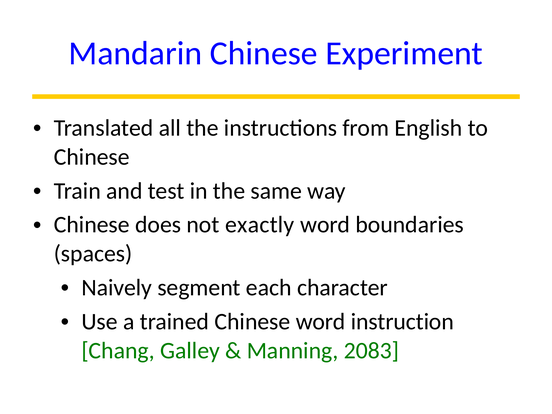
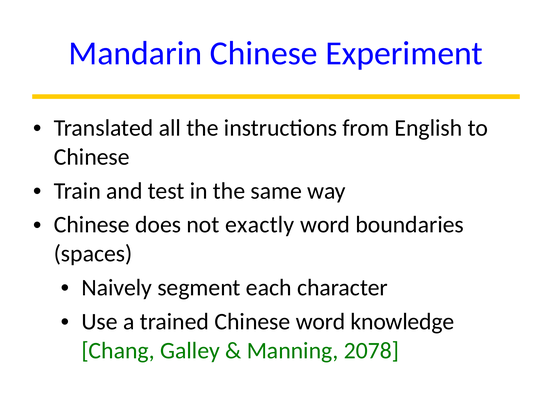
instruction: instruction -> knowledge (402, 322)
2083: 2083 -> 2078 (372, 351)
